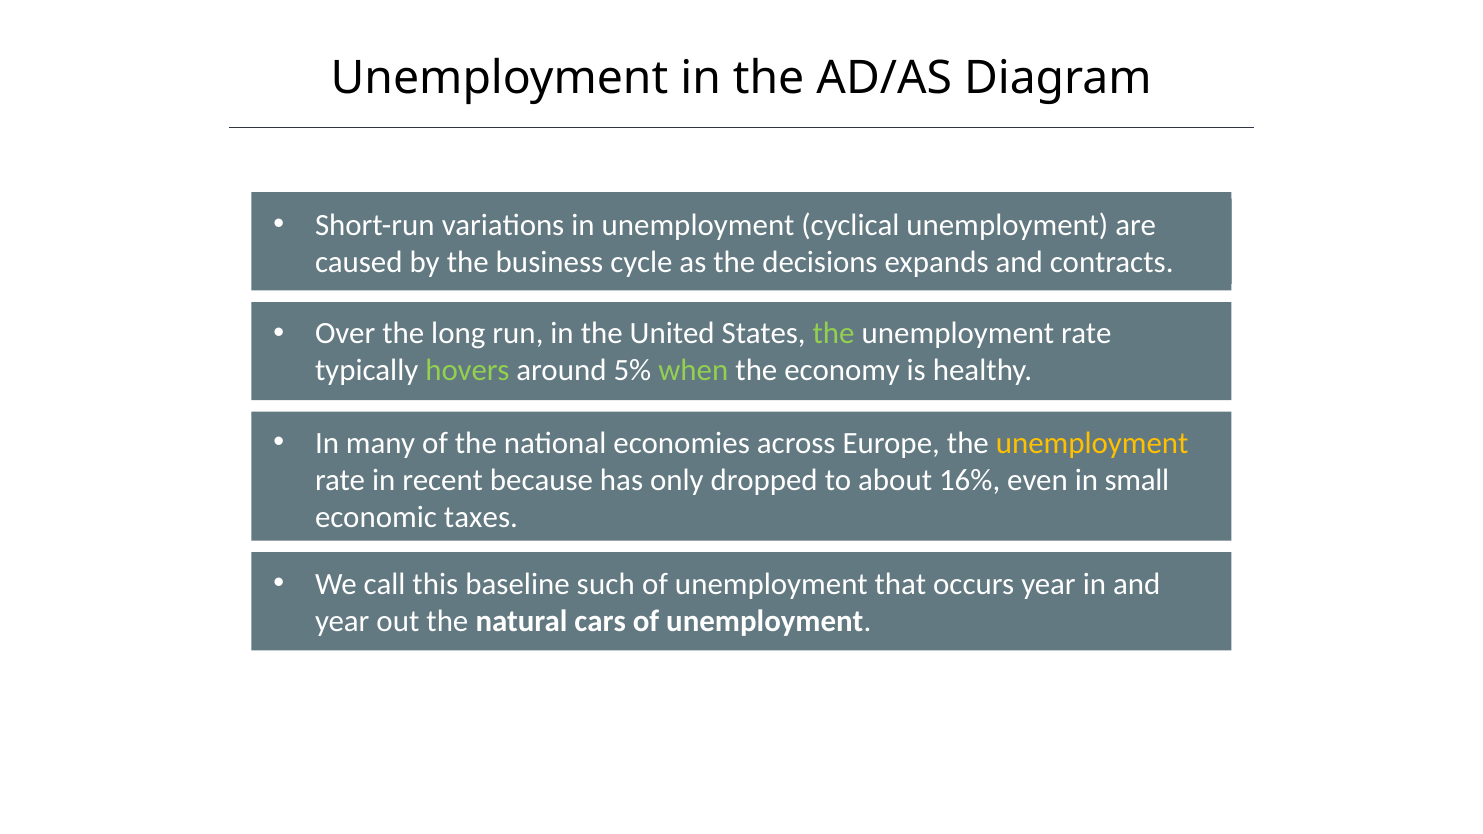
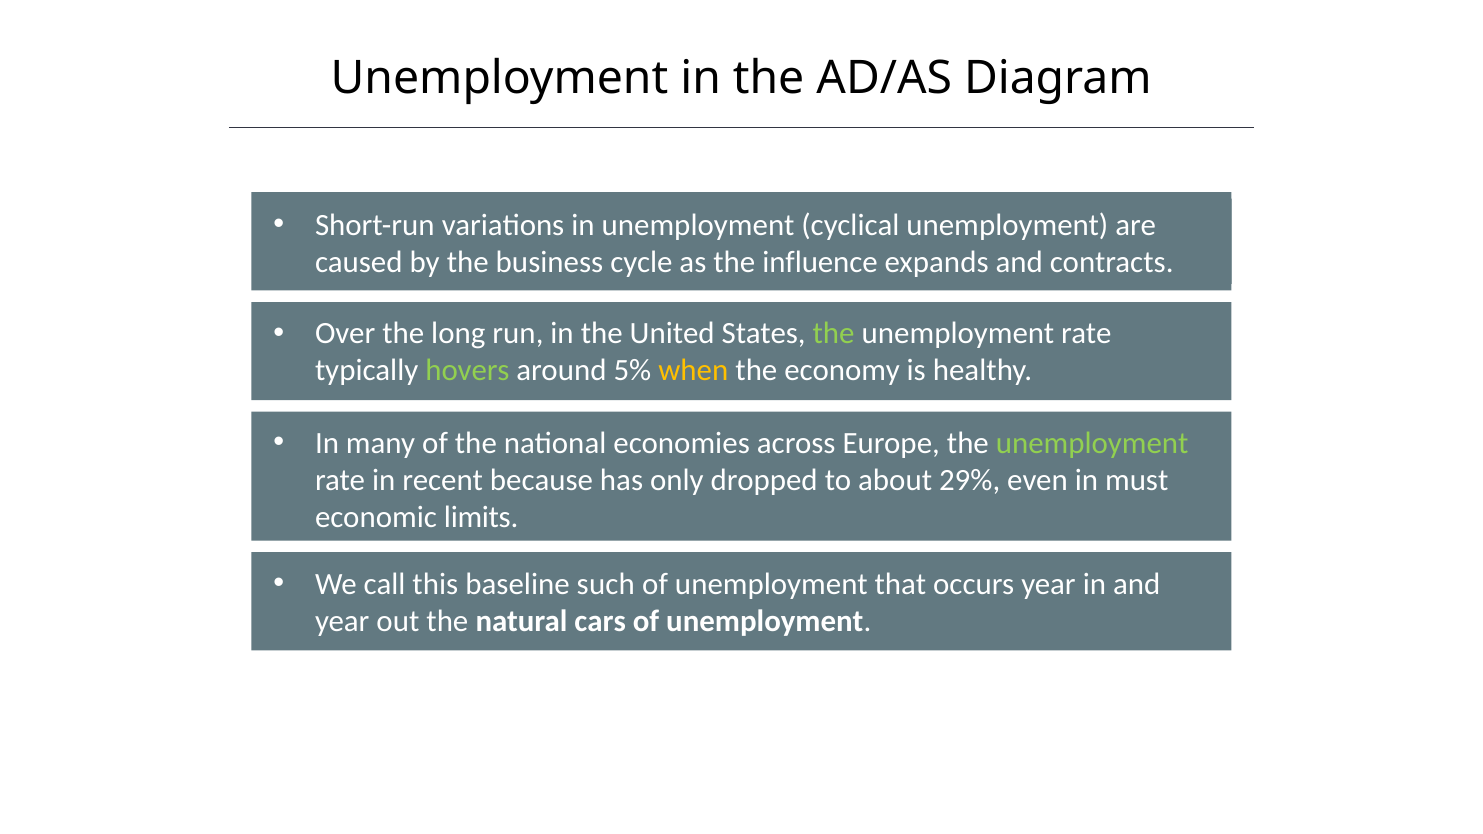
decisions: decisions -> influence (820, 262)
when colour: light green -> yellow (693, 371)
unemployment colour: yellow -> light green (1092, 443)
16%: 16% -> 29% (970, 481)
small: small -> must (1137, 481)
taxes: taxes -> limits (481, 518)
